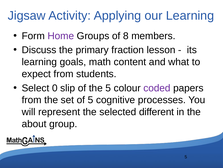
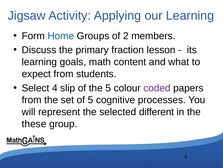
Home colour: purple -> blue (61, 36)
8: 8 -> 2 (126, 36)
0: 0 -> 4 (55, 88)
about: about -> these (34, 123)
